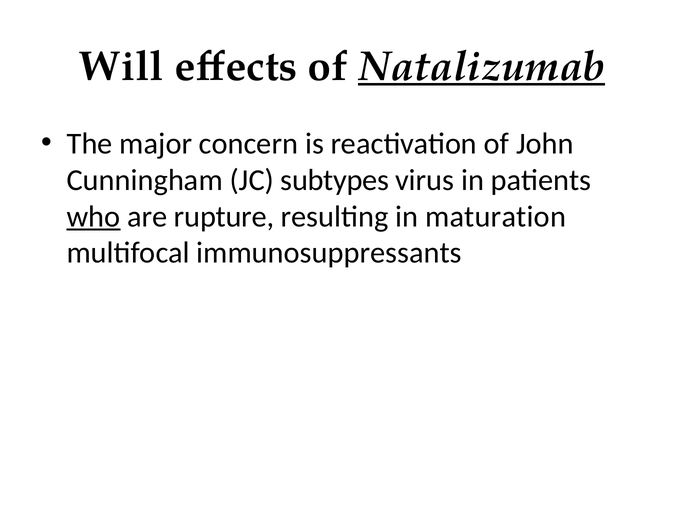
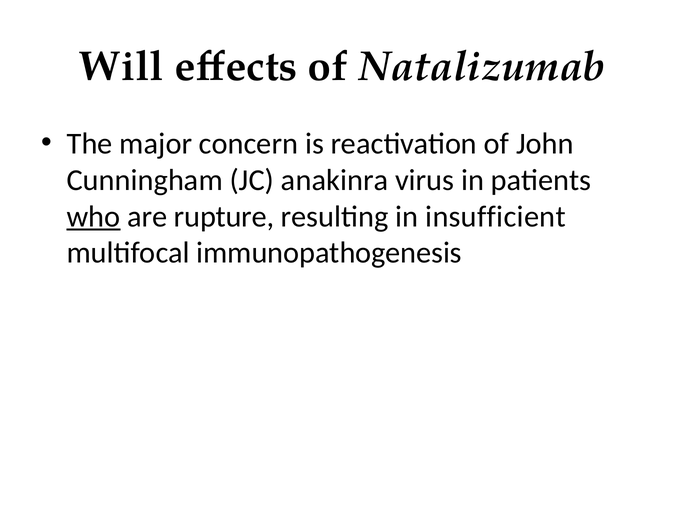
Natalizumab underline: present -> none (482, 66)
subtypes: subtypes -> anakinra (335, 180)
maturation: maturation -> insufficient (496, 216)
immunosuppressants: immunosuppressants -> immunopathogenesis (329, 253)
